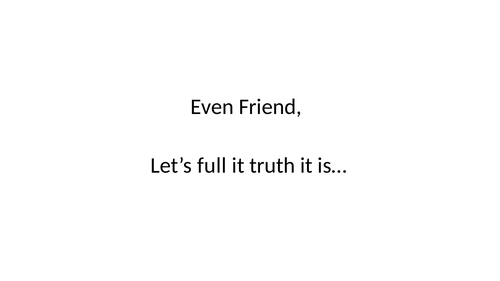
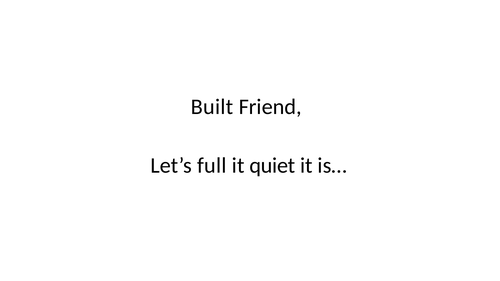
Even: Even -> Built (212, 107)
truth: truth -> quiet (272, 166)
